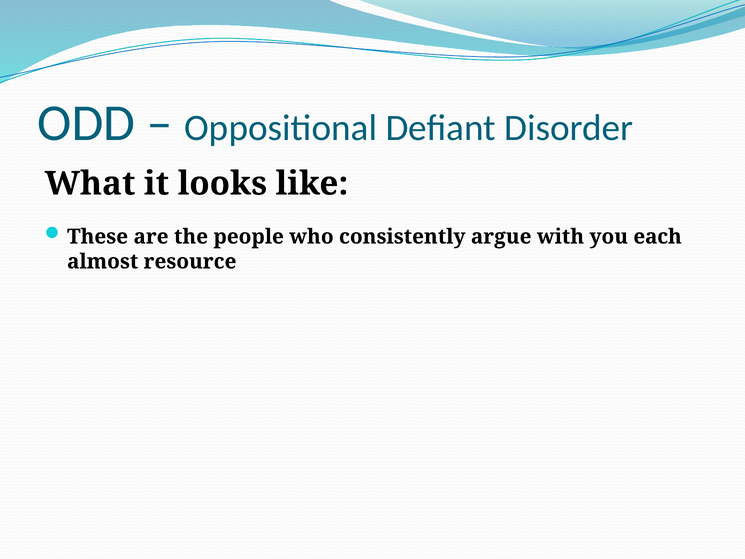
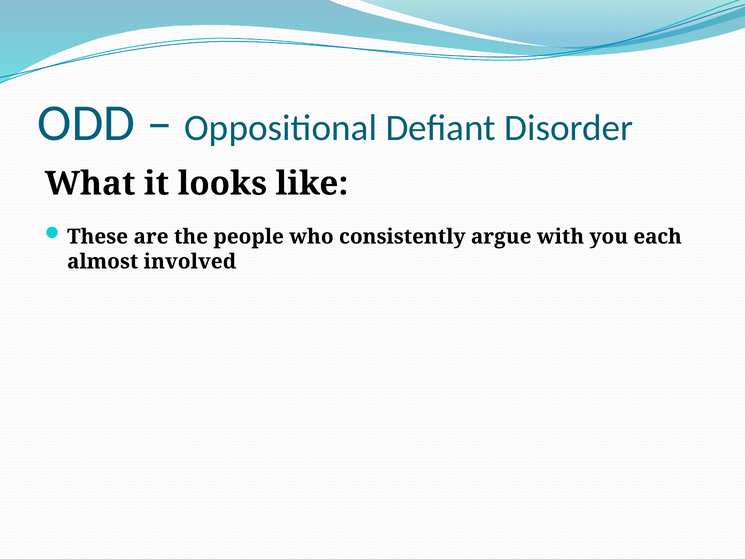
resource: resource -> involved (190, 261)
